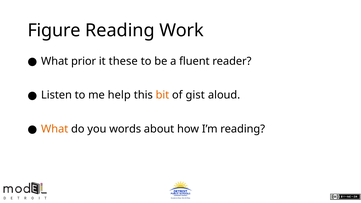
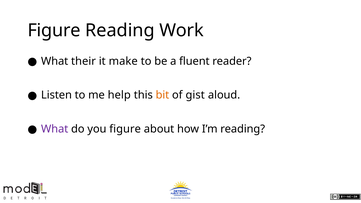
prior: prior -> their (83, 61)
these: these -> make (123, 61)
What colour: orange -> purple (55, 129)
you words: words -> figure (125, 129)
